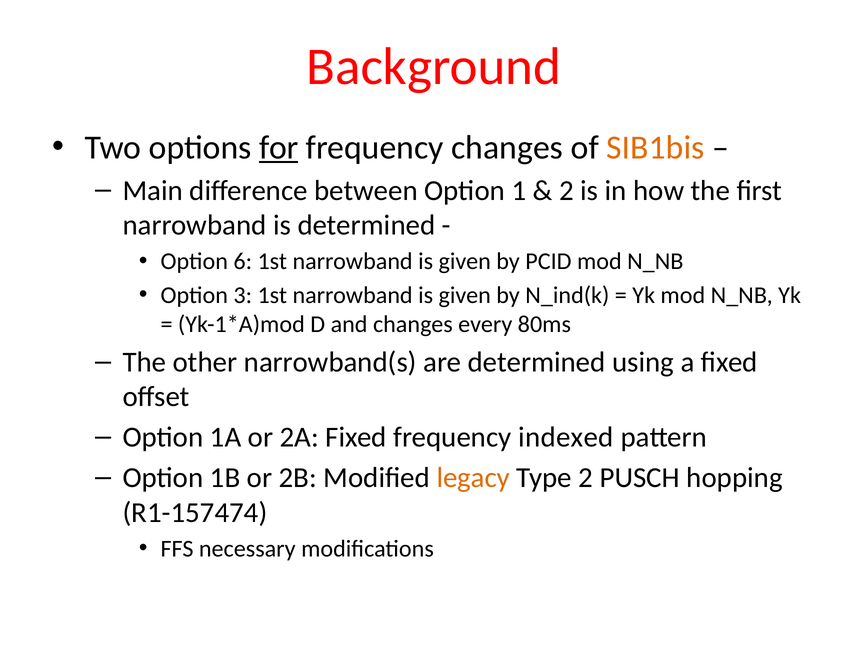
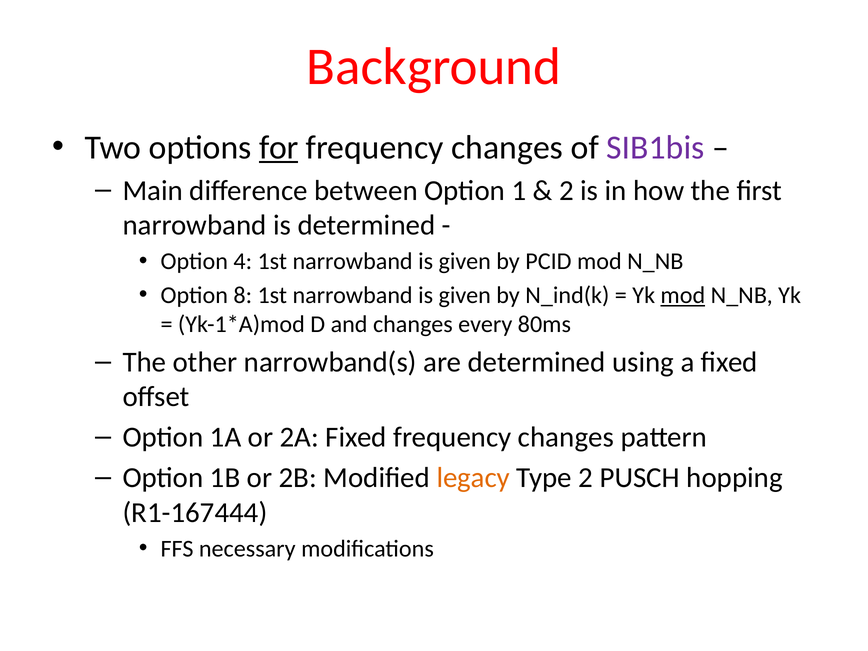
SIB1bis colour: orange -> purple (655, 147)
6: 6 -> 4 (243, 261)
3: 3 -> 8 (243, 295)
mod underline: none -> present (683, 295)
Fixed frequency indexed: indexed -> changes (566, 437)
R1-157474: R1-157474 -> R1-167444 (195, 513)
